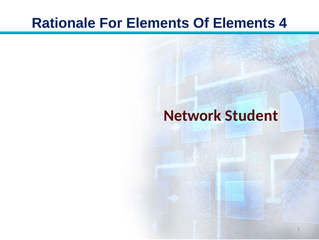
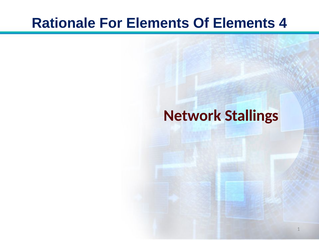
Student: Student -> Stallings (252, 115)
